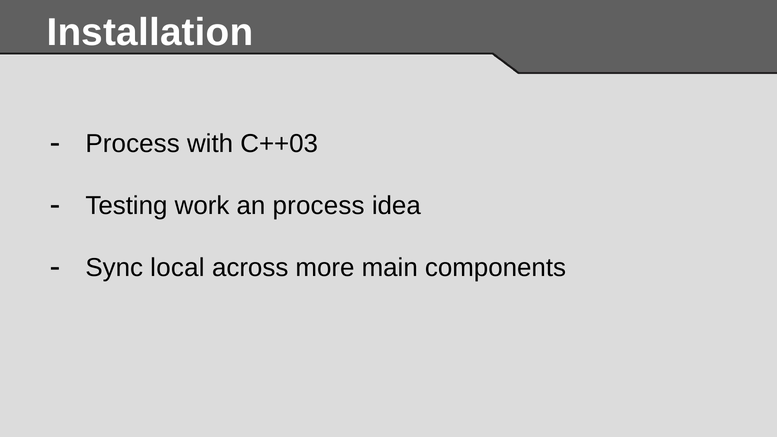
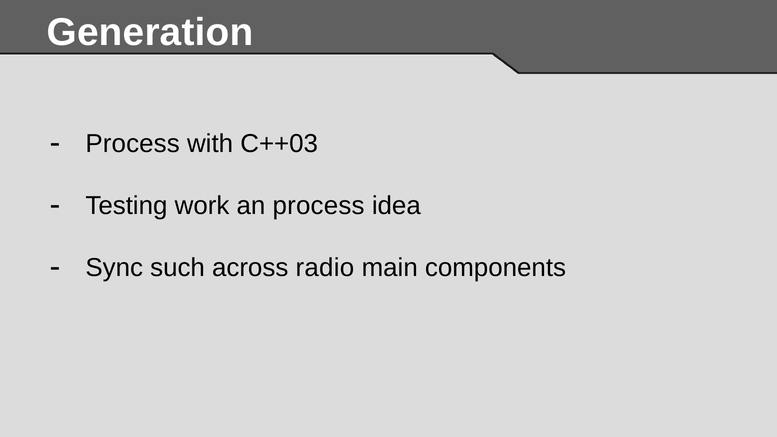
Installation: Installation -> Generation (150, 32)
local: local -> such (178, 268)
more: more -> radio (325, 268)
